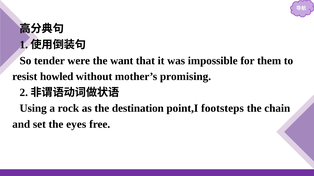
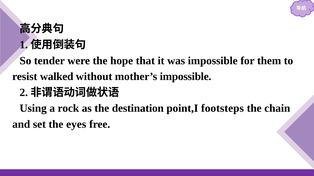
want: want -> hope (122, 61)
howled: howled -> walked (57, 77)
mother’s promising: promising -> impossible (186, 77)
